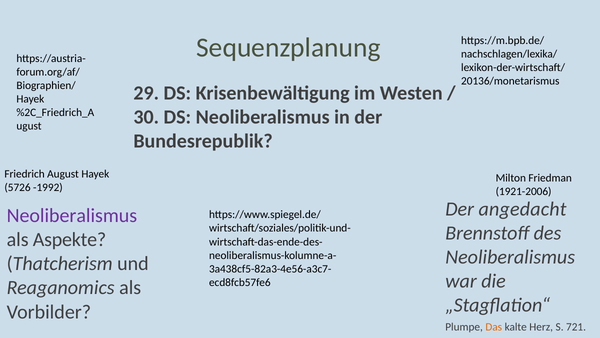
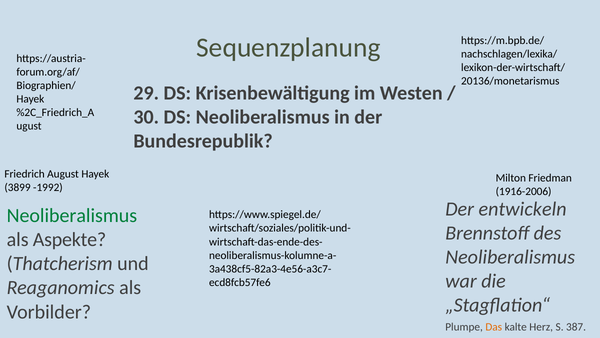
5726: 5726 -> 3899 (17, 187)
1921-2006: 1921-2006 -> 1916-2006 (524, 191)
angedacht: angedacht -> entwickeln (523, 209)
Neoliberalismus colour: purple -> green (72, 215)
721: 721 -> 387 (576, 327)
